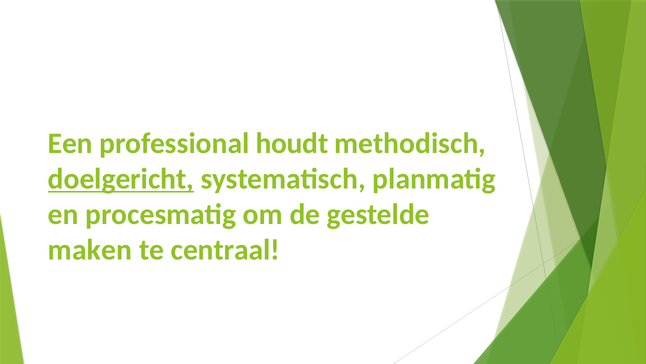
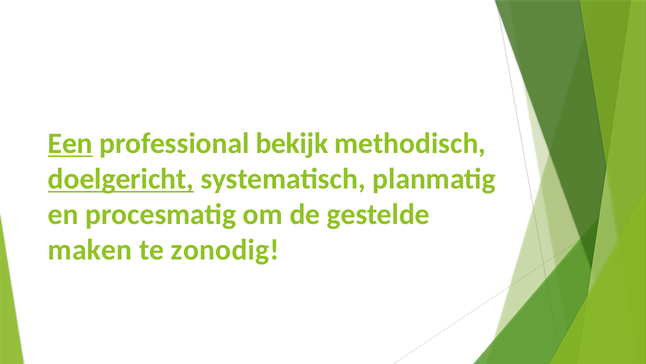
Een underline: none -> present (70, 143)
houdt: houdt -> bekijk (292, 143)
centraal: centraal -> zonodig (225, 250)
